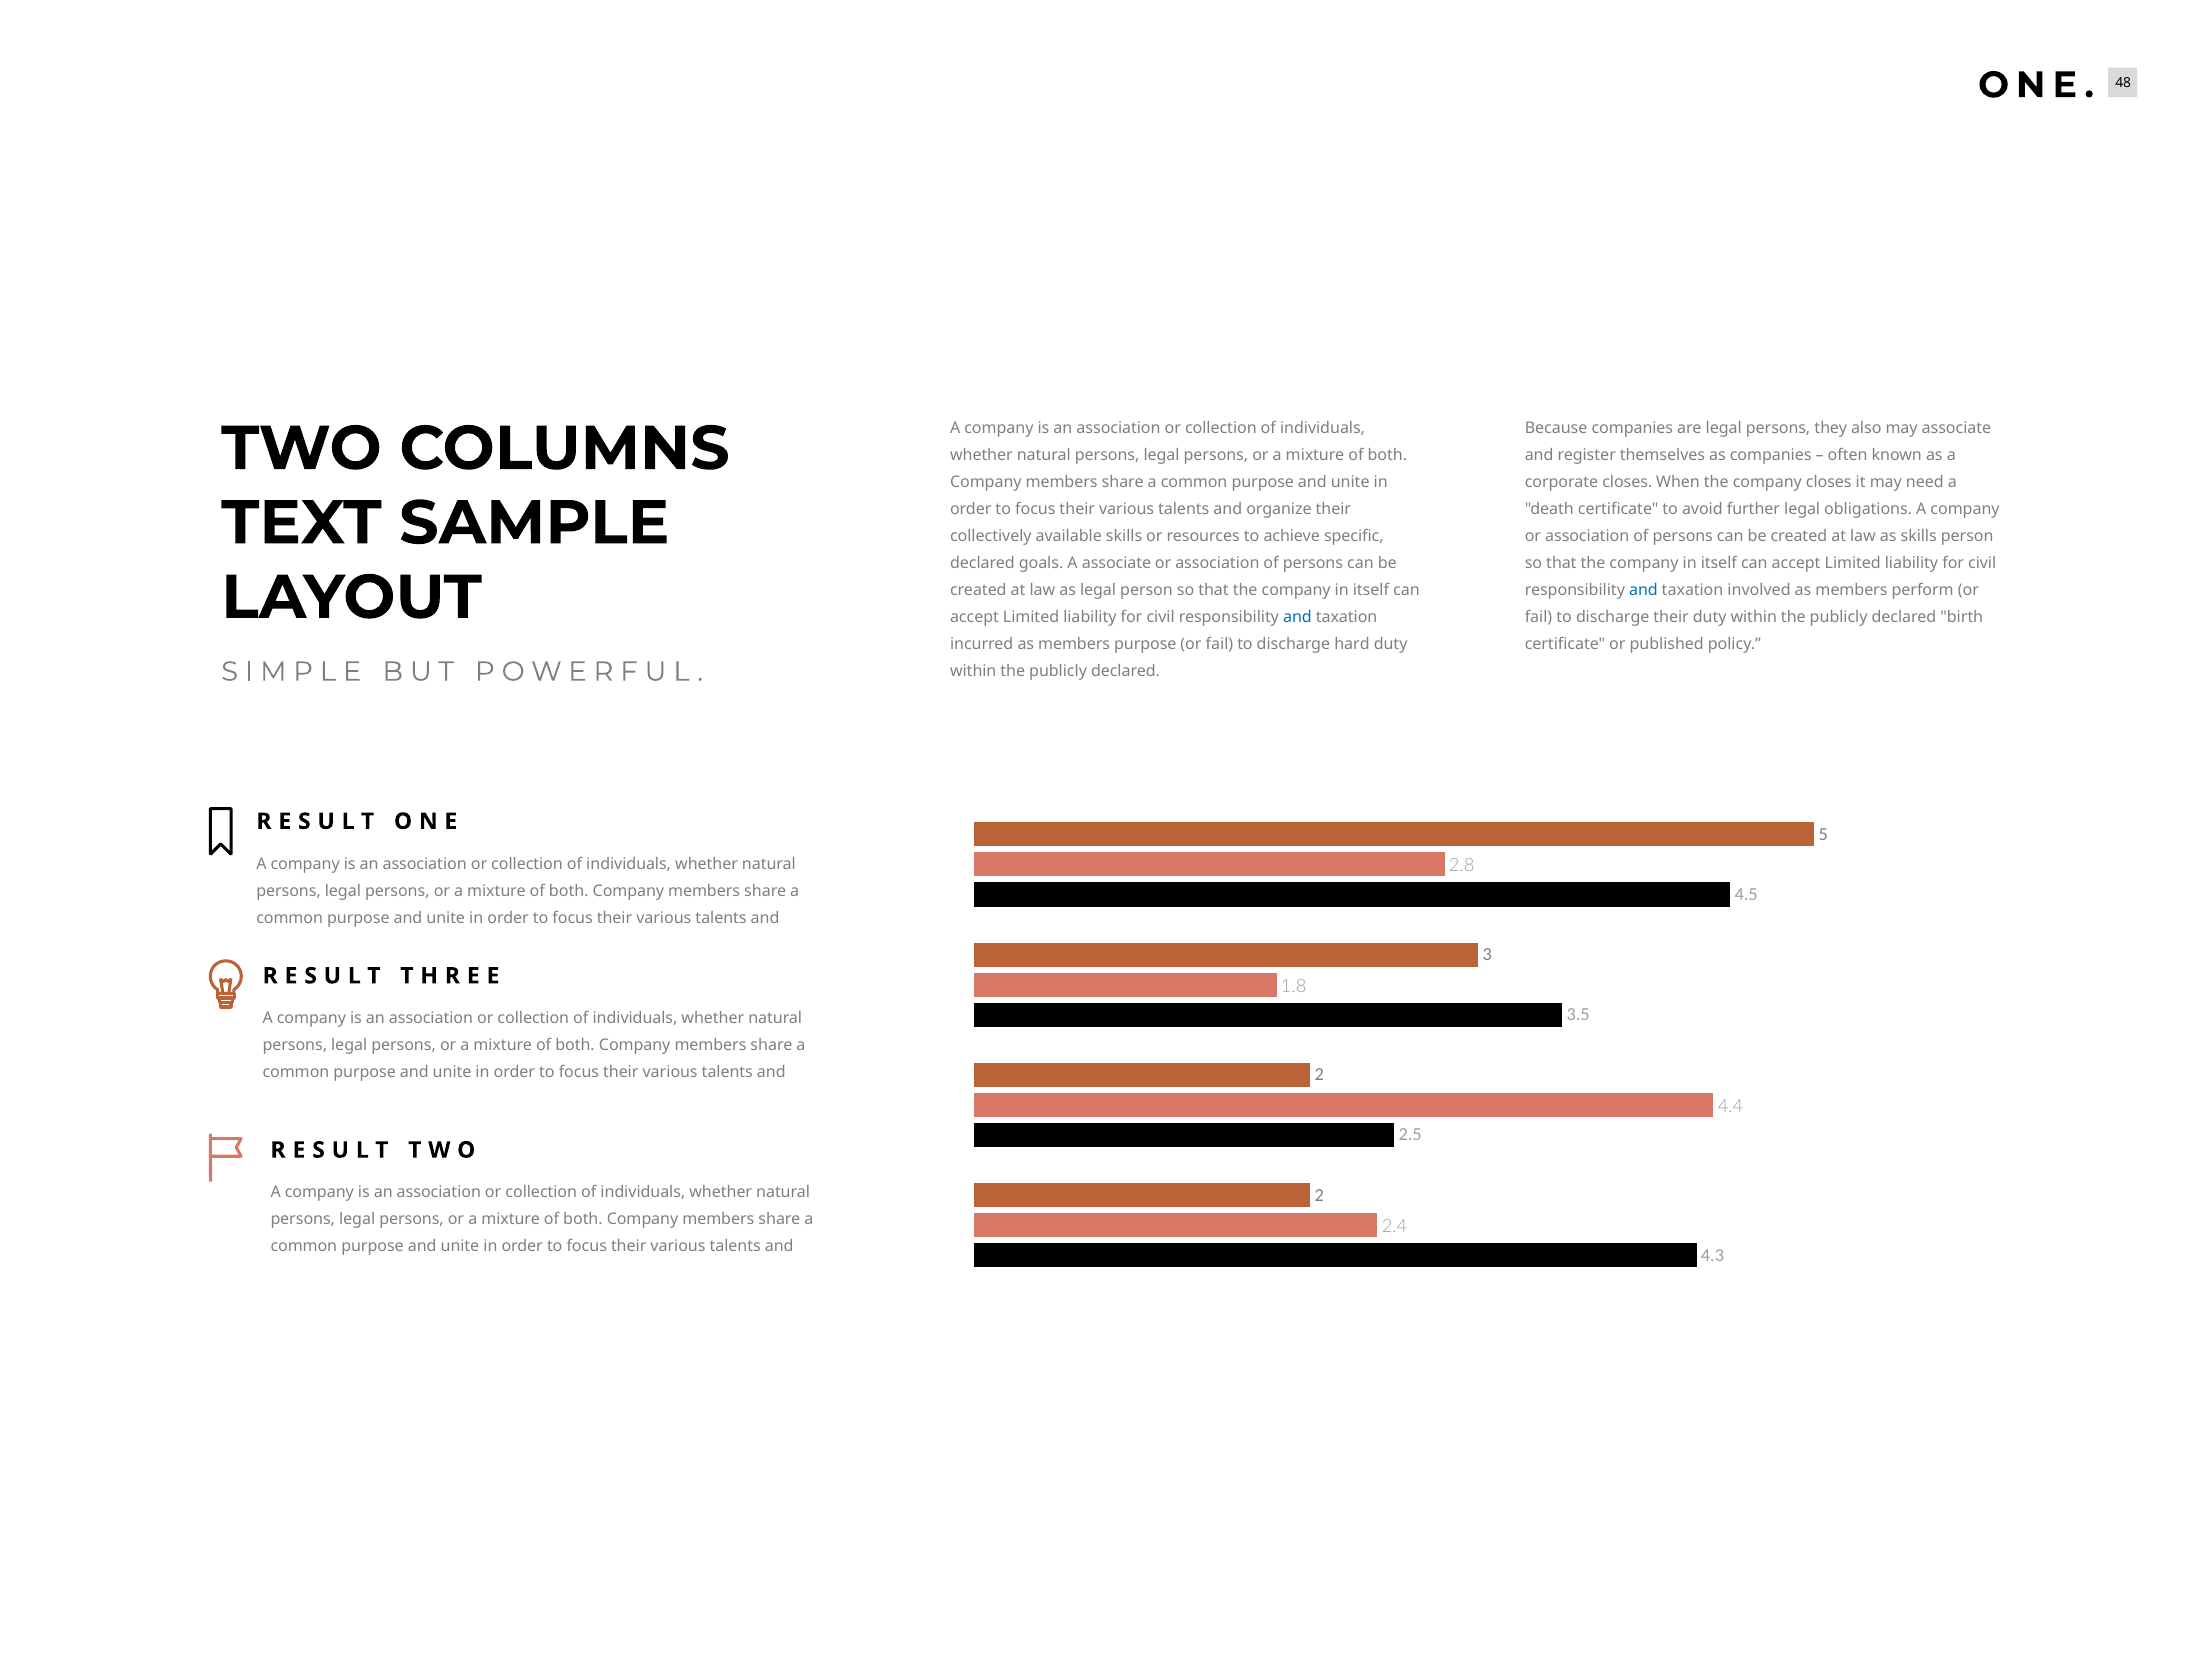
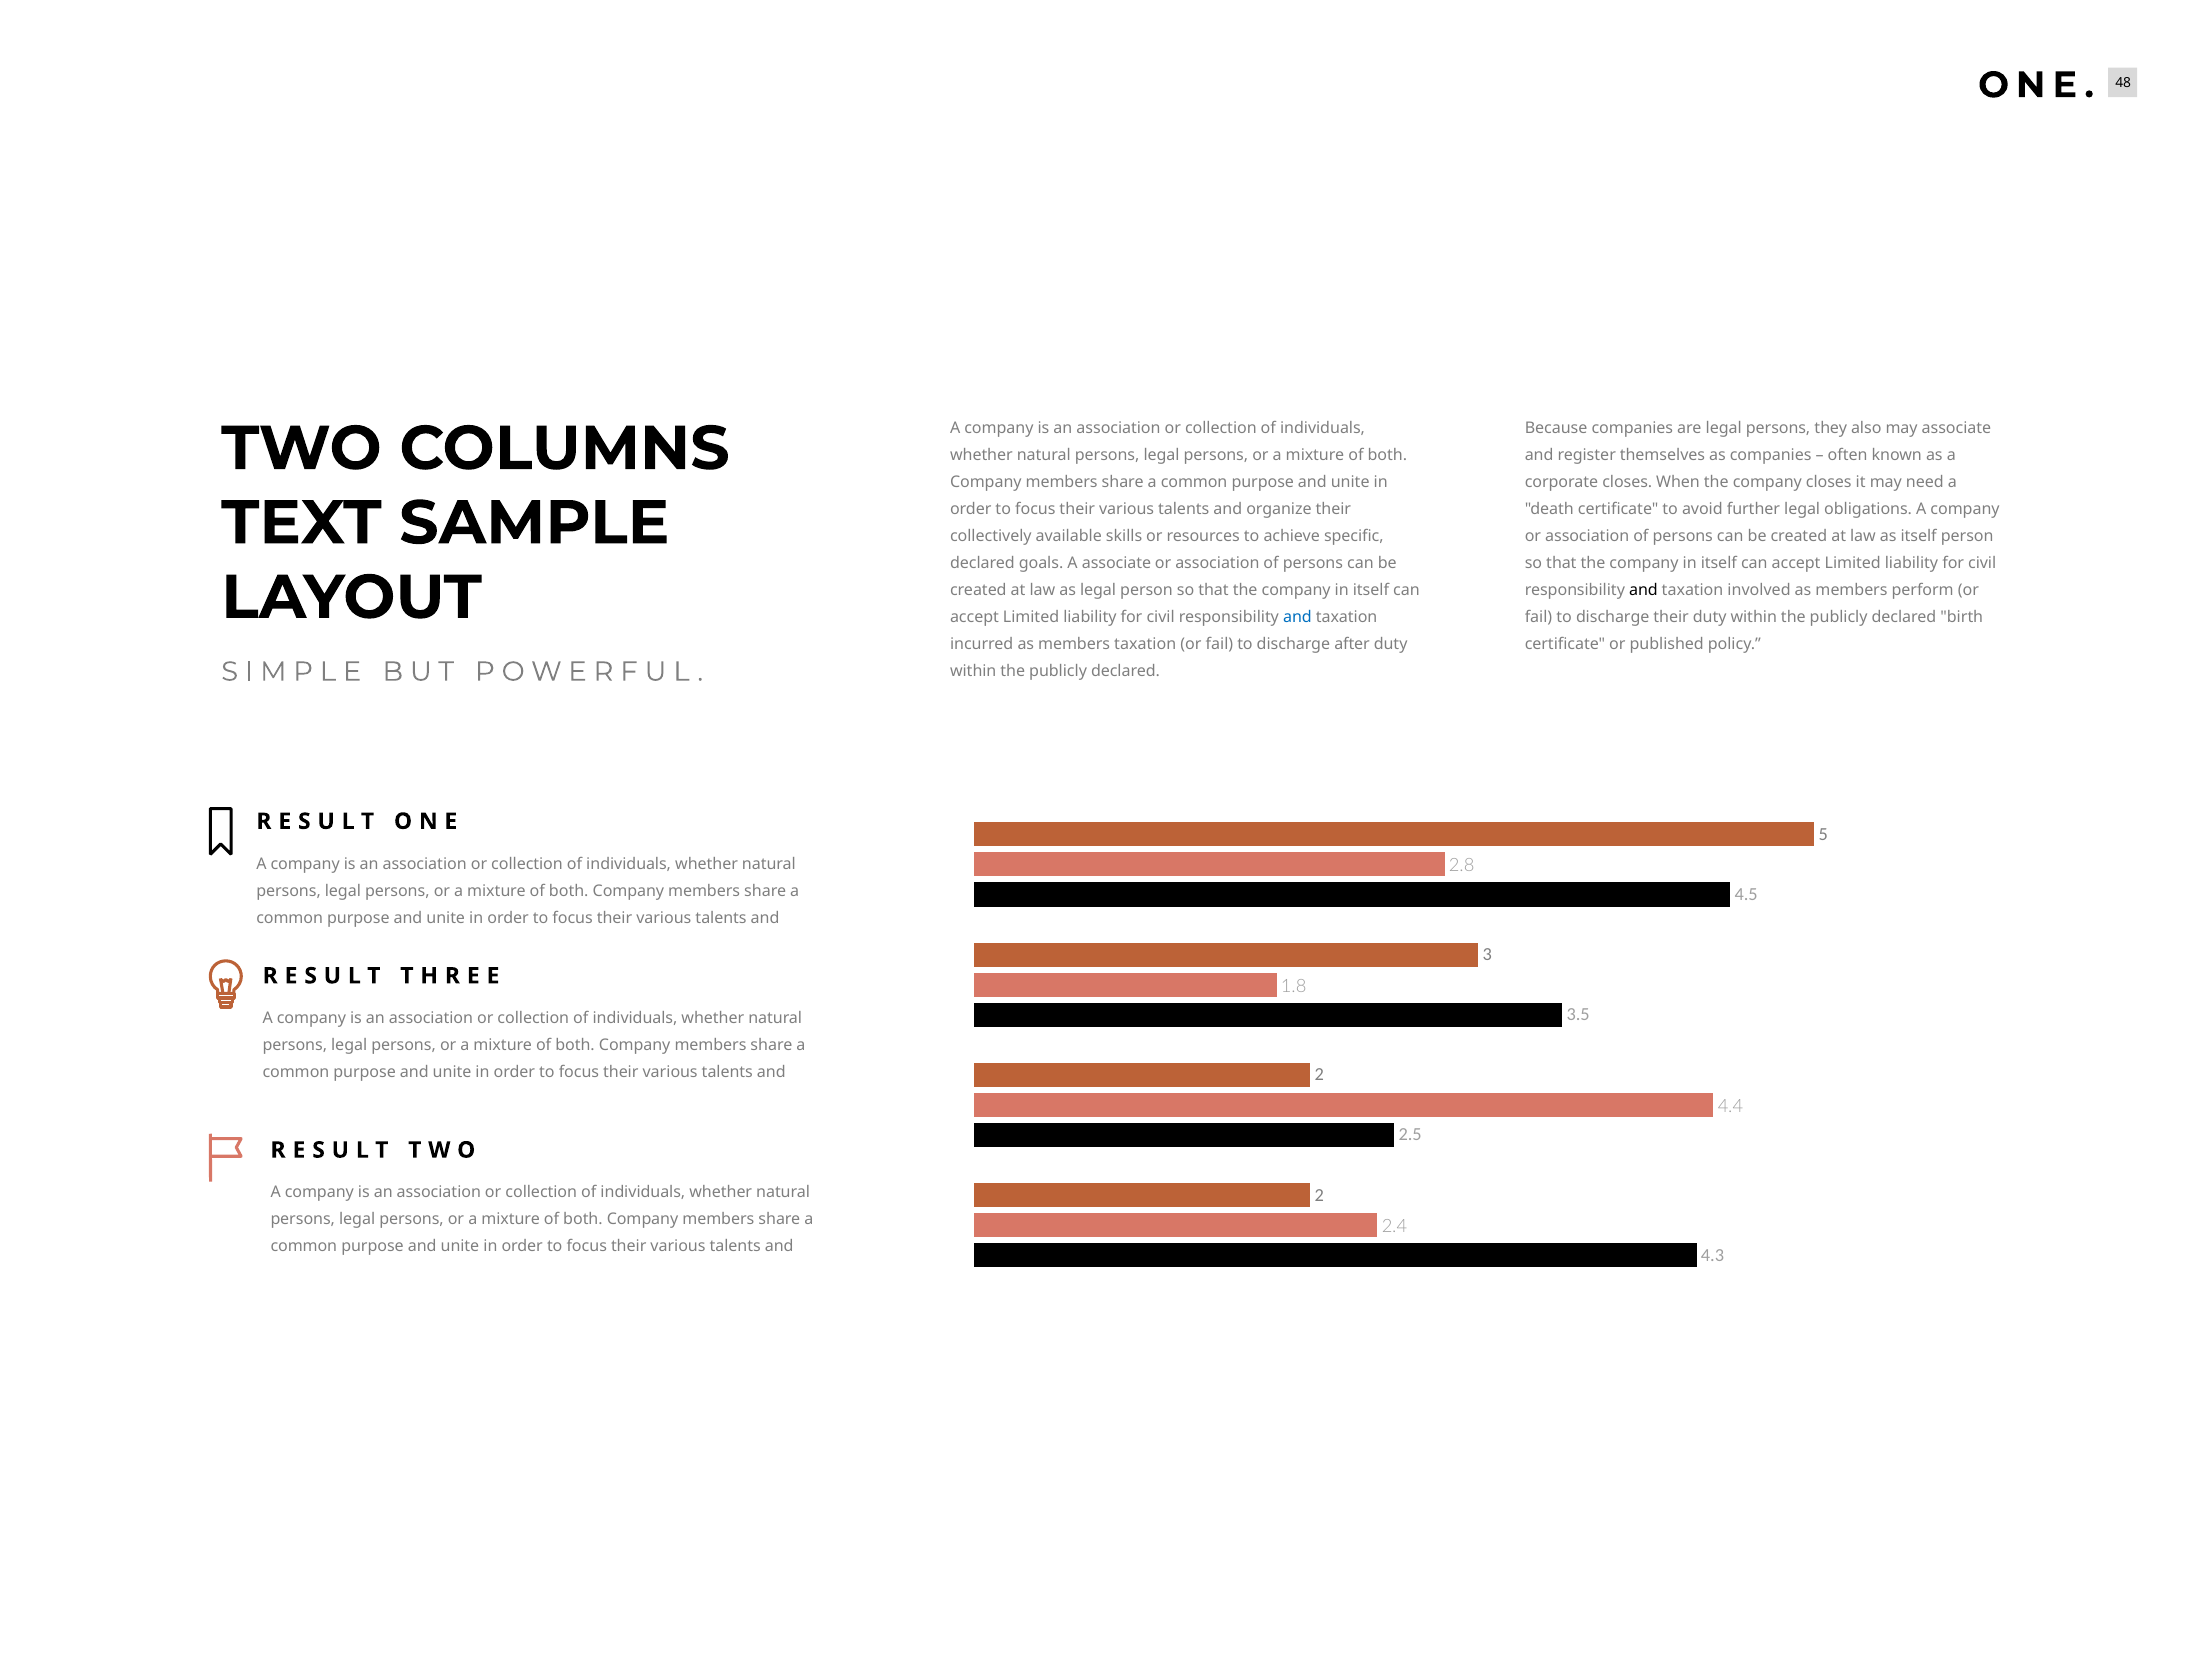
as skills: skills -> itself (1919, 536)
and colour: blue -> black (1643, 590)
members purpose: purpose -> taxation (1145, 644)
hard: hard -> after (1352, 644)
